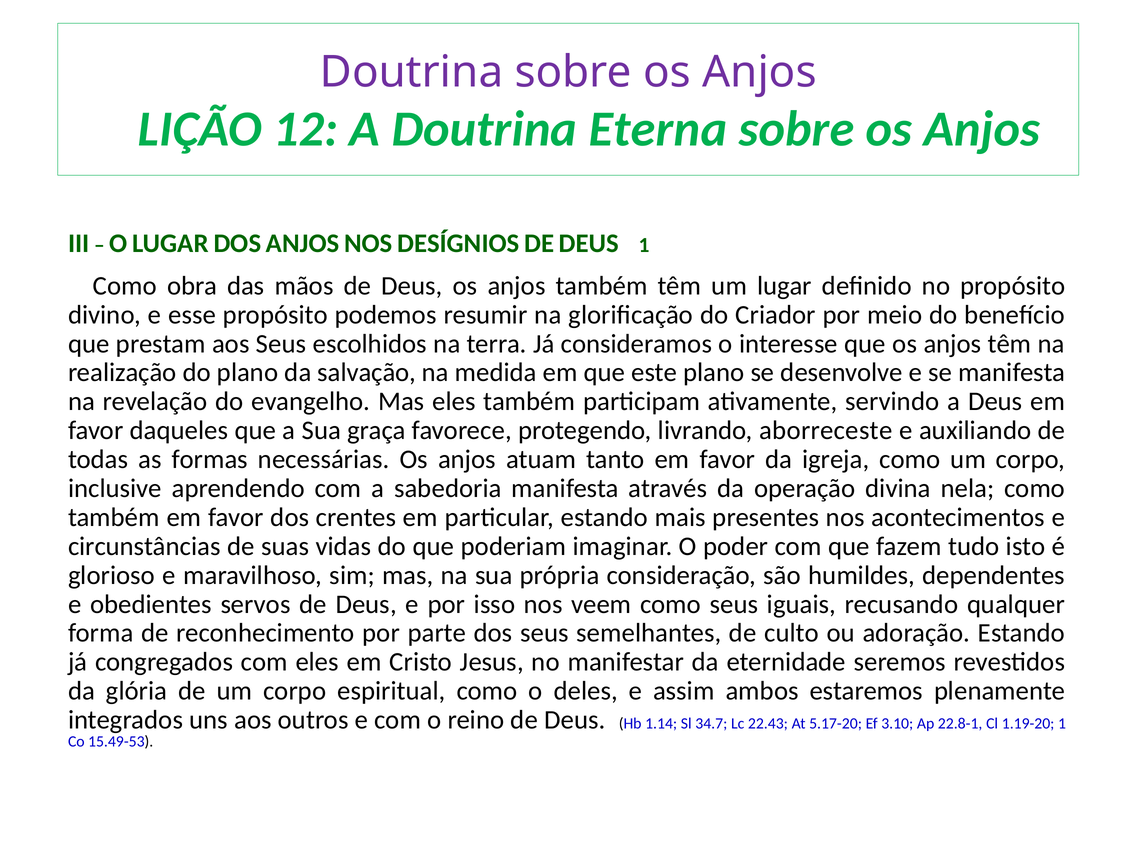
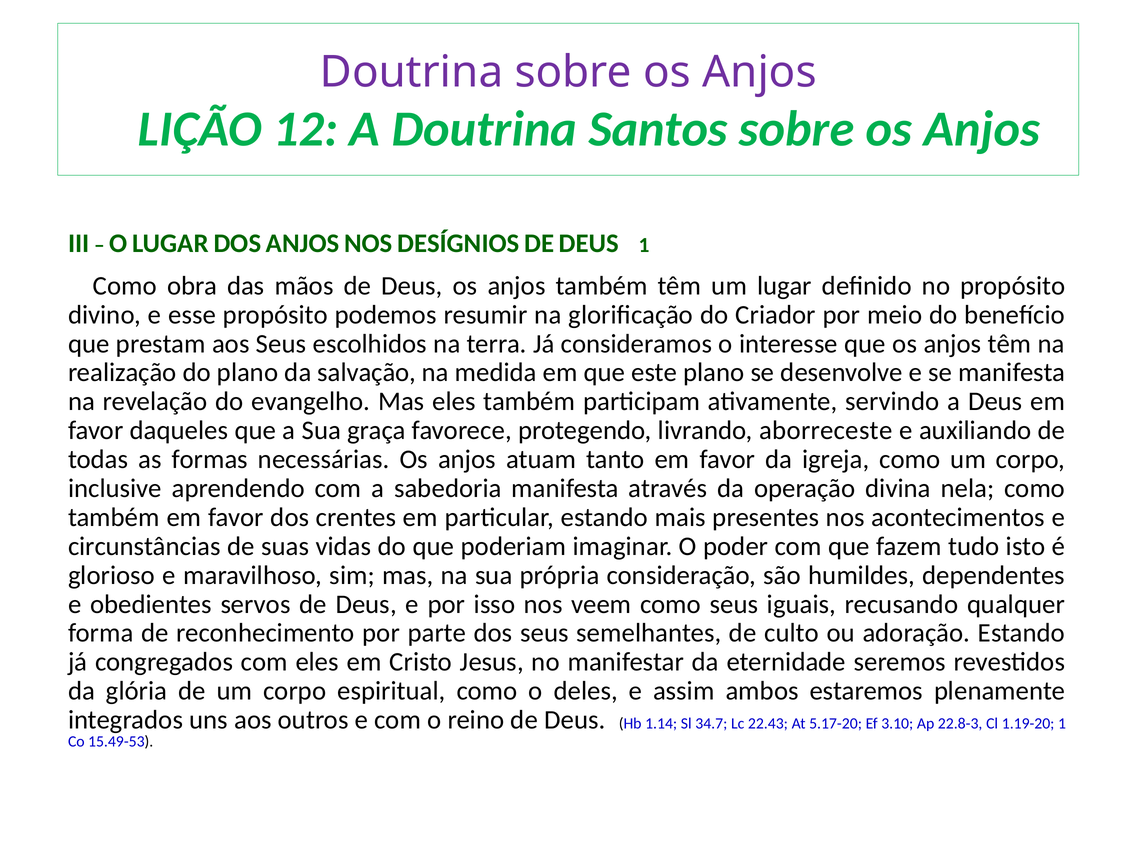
Eterna: Eterna -> Santos (658, 129)
22.8-1: 22.8-1 -> 22.8-3 (960, 723)
